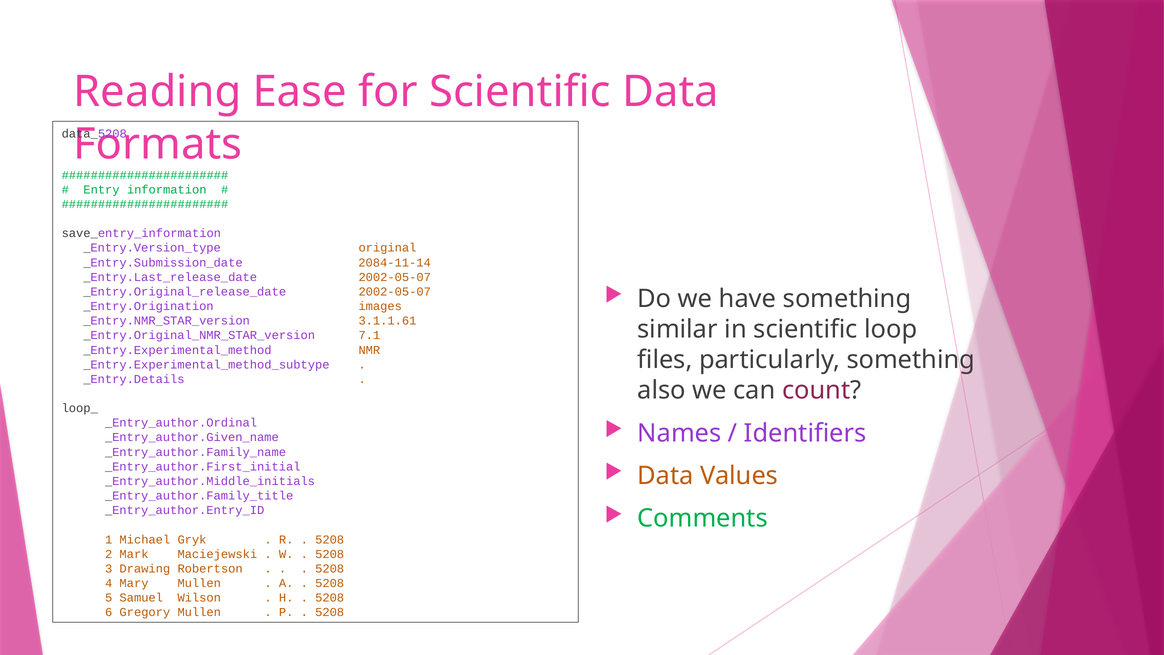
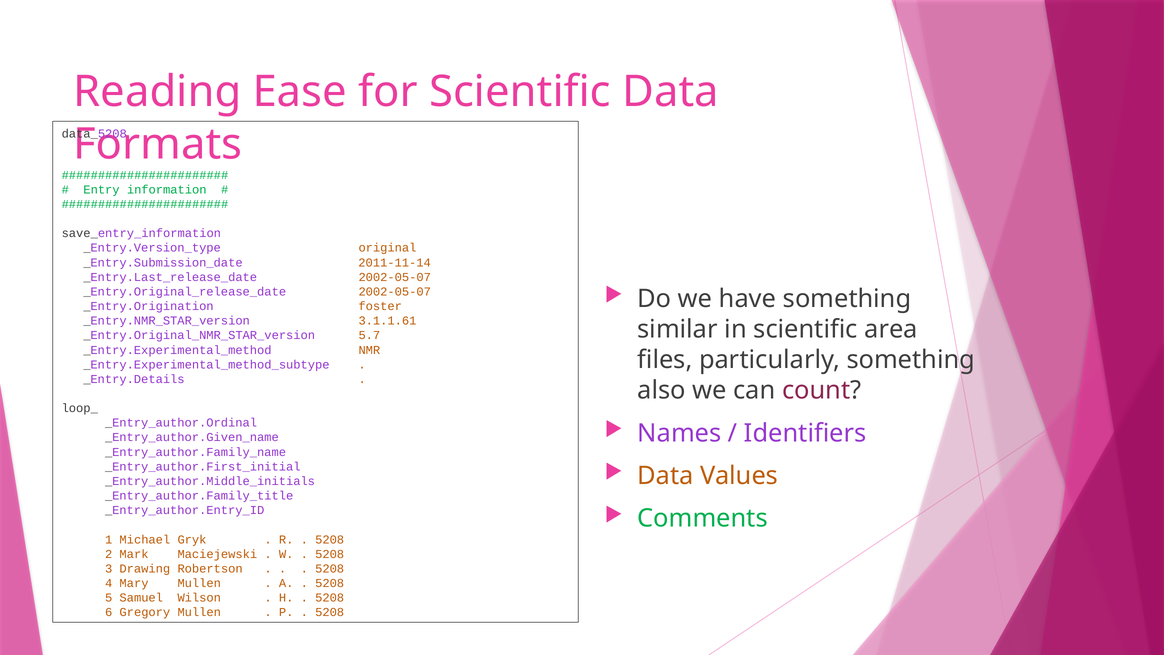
2084-11-14: 2084-11-14 -> 2011-11-14 (395, 262)
images: images -> foster (380, 306)
loop: loop -> area (891, 329)
7.1: 7.1 -> 5.7 (369, 335)
